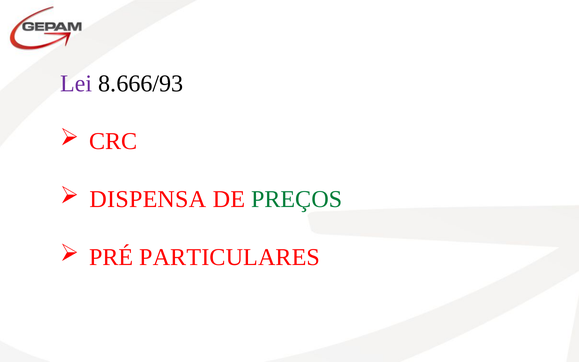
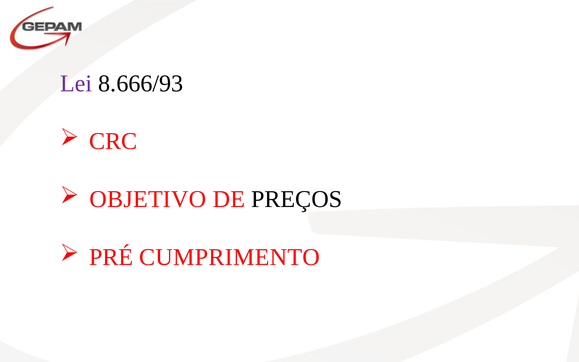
DISPENSA: DISPENSA -> OBJETIVO (148, 199)
PREÇOS colour: green -> black (297, 199)
PARTICULARES: PARTICULARES -> CUMPRIMENTO (230, 257)
